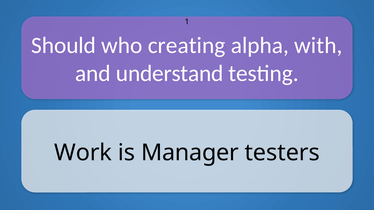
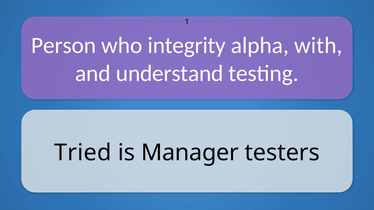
Should: Should -> Person (64, 46)
creating: creating -> integrity (187, 46)
Work: Work -> Tried (83, 153)
